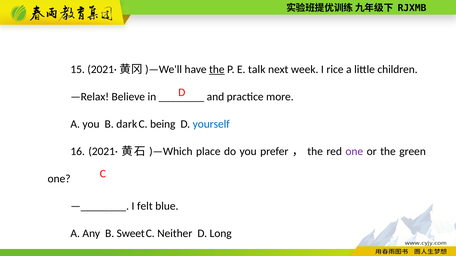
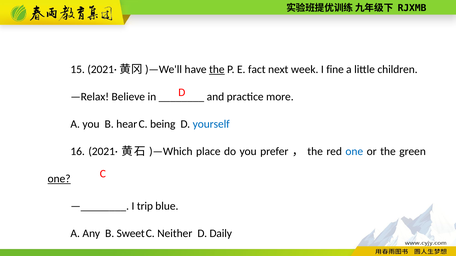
talk: talk -> fact (257, 70)
rice: rice -> fine (335, 70)
dark: dark -> hear (127, 124)
one colour: purple -> blue (354, 152)
one underline: none -> present (59, 179)
felt: felt -> trip (145, 206)
Long: Long -> Daily (221, 234)
